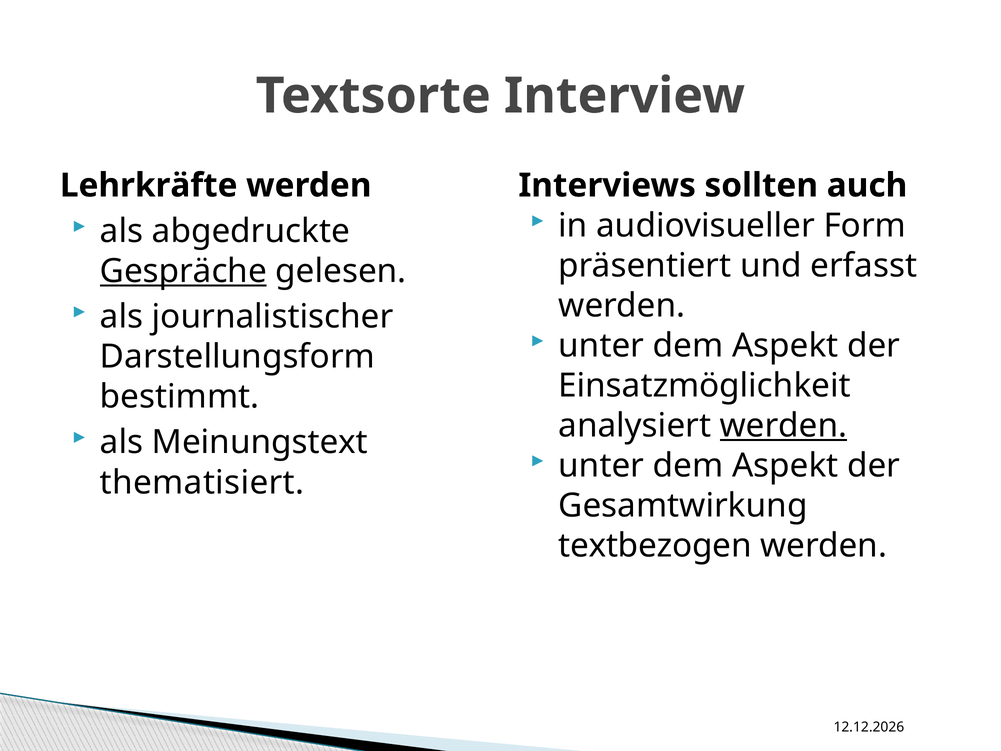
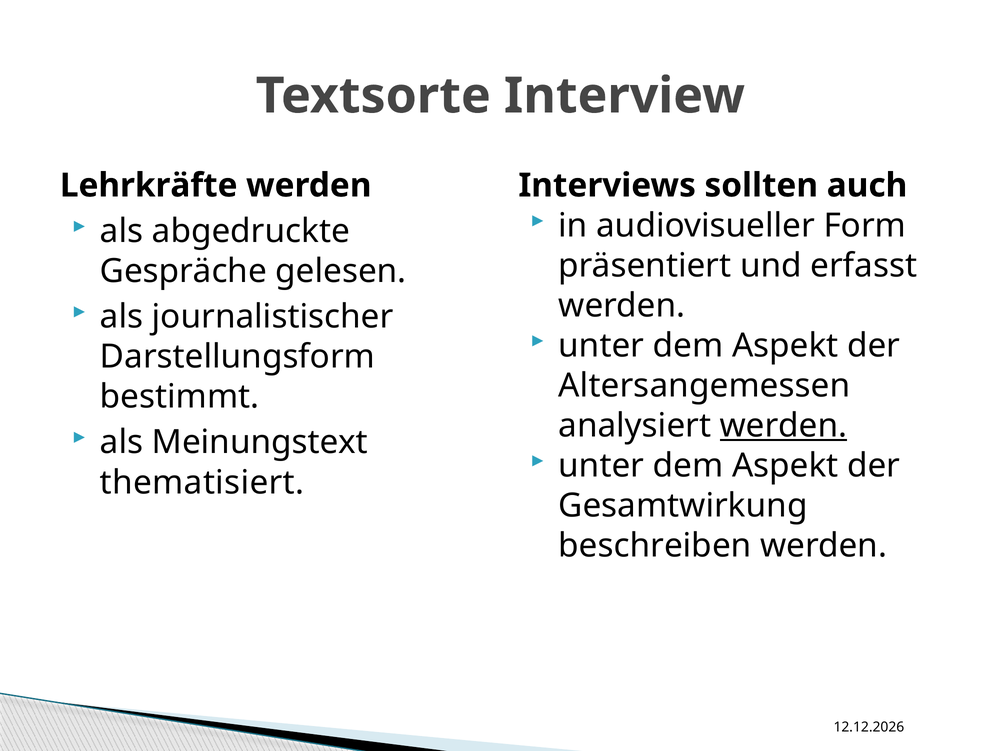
Gespräche underline: present -> none (183, 271)
Einsatzmöglichkeit: Einsatzmöglichkeit -> Altersangemessen (704, 386)
textbezogen: textbezogen -> beschreiben (655, 546)
